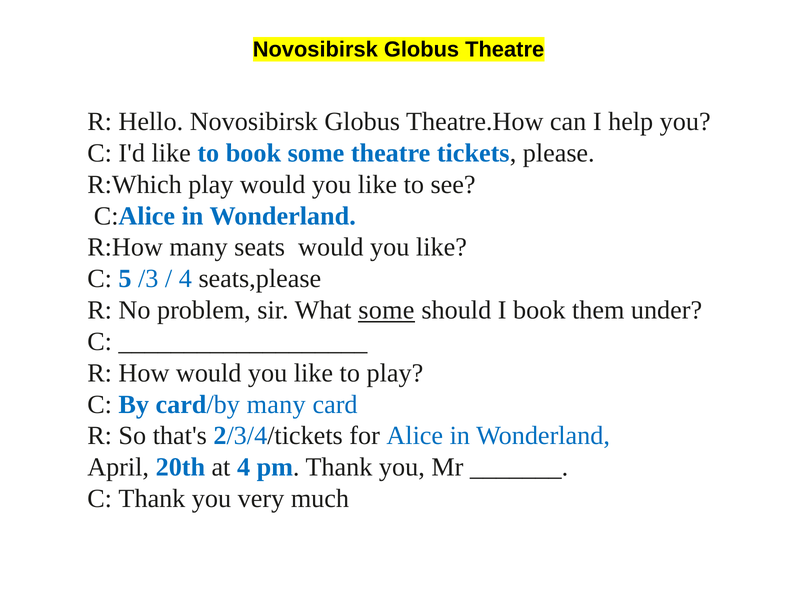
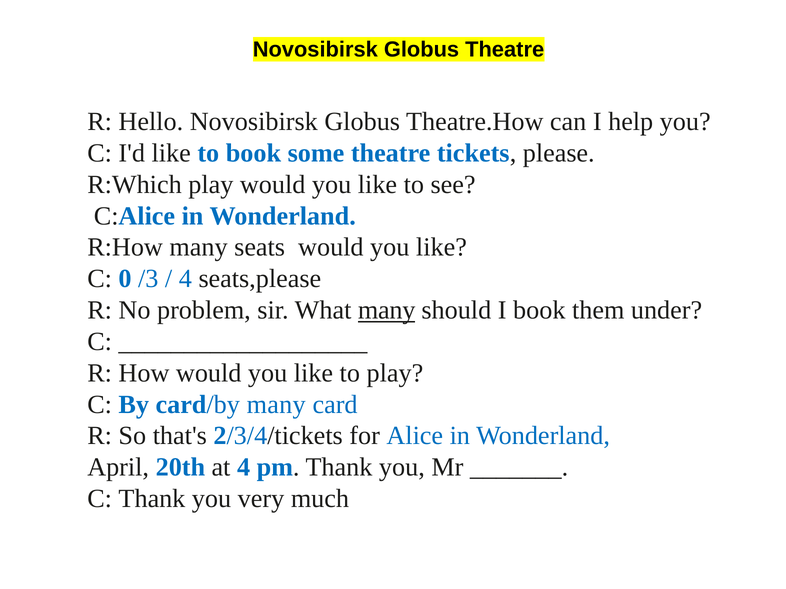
5: 5 -> 0 (125, 279)
What some: some -> many (387, 310)
